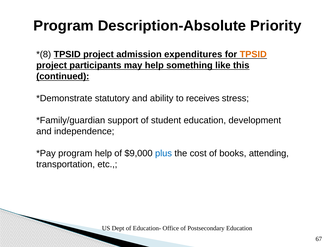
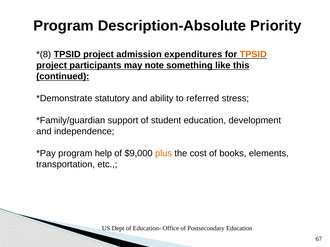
may help: help -> note (154, 66)
receives: receives -> referred (203, 99)
plus colour: blue -> orange (164, 154)
attending: attending -> elements (269, 154)
